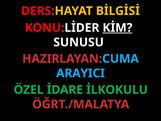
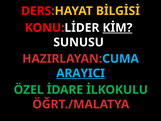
ARAYICI underline: none -> present (81, 73)
